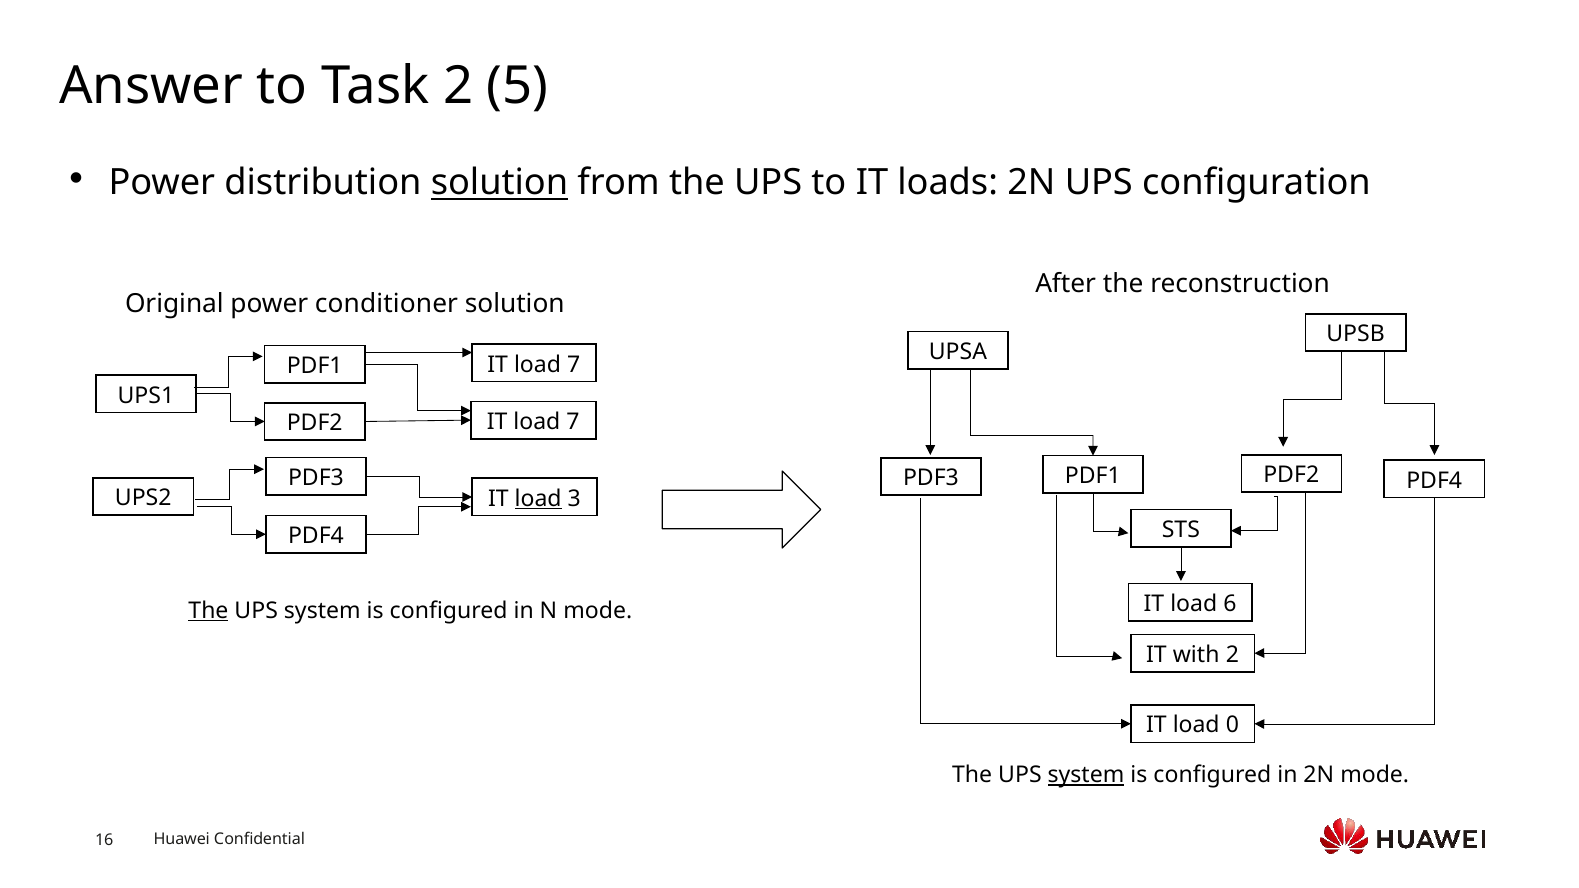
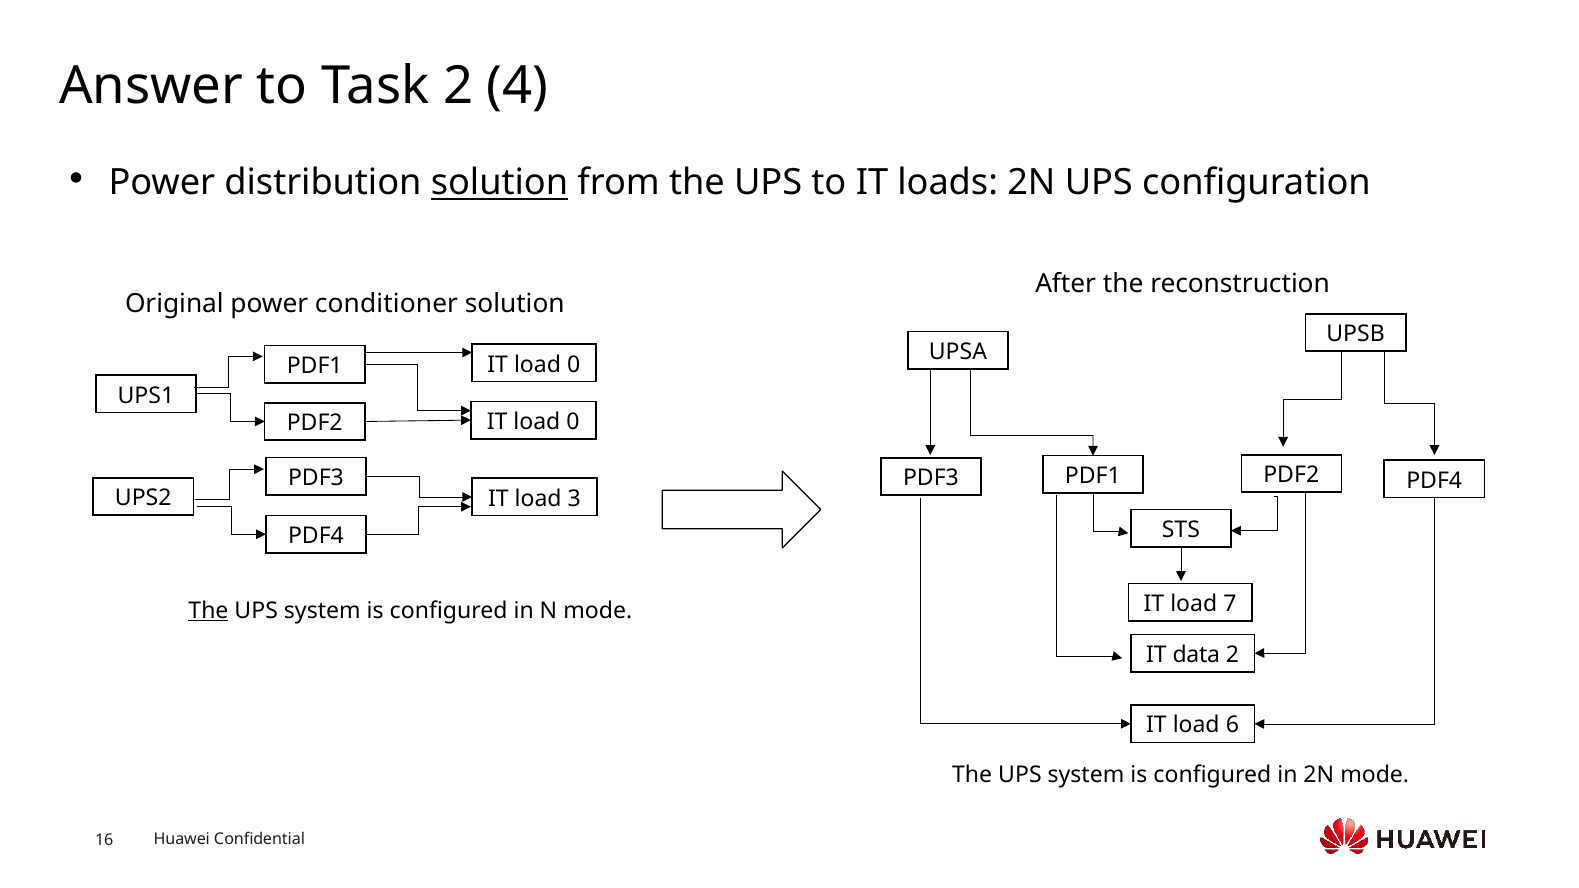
5: 5 -> 4 (518, 86)
7: 7 -> 0 (574, 365)
7: 7 -> 0 (573, 422)
load underline: present -> none (538, 499)
6: 6 -> 7 (1230, 604)
with: with -> data (1196, 655)
0: 0 -> 6 (1232, 725)
system underline: present -> none (1086, 775)
